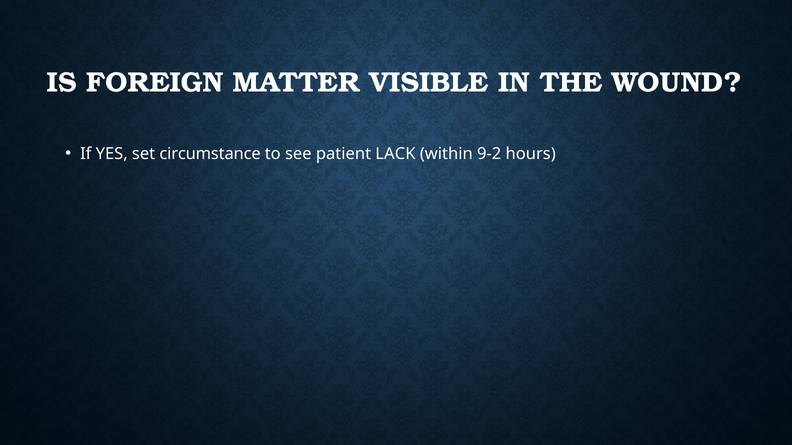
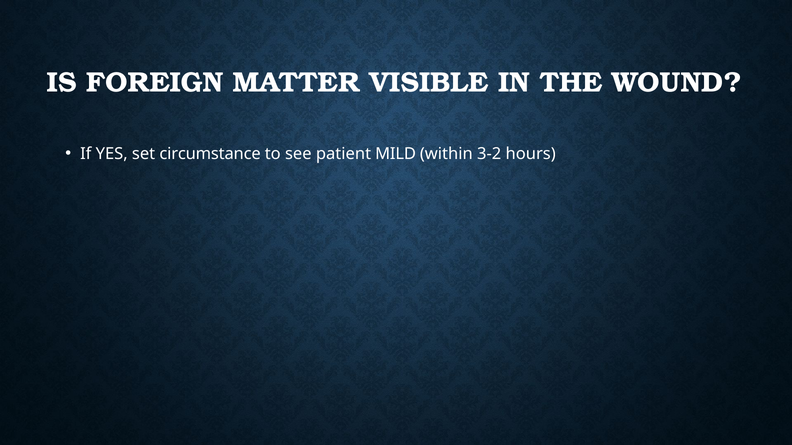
LACK: LACK -> MILD (396, 154)
9-2: 9-2 -> 3-2 (489, 154)
